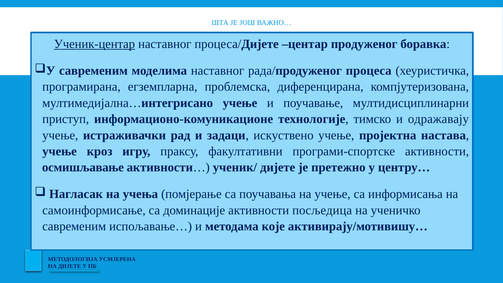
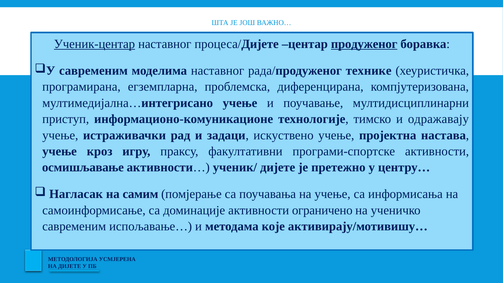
продуженог underline: none -> present (364, 44)
процеса: процеса -> технике (369, 71)
учења: учења -> самим (140, 194)
посљедица: посљедица -> ограничено (322, 210)
